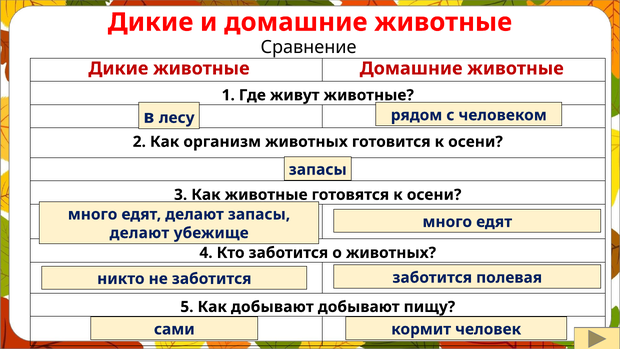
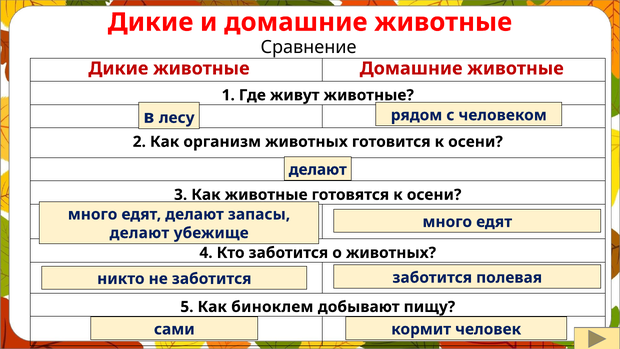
запасы: запасы -> делают (318, 170)
добывают: добывают -> биноклем (272, 307)
